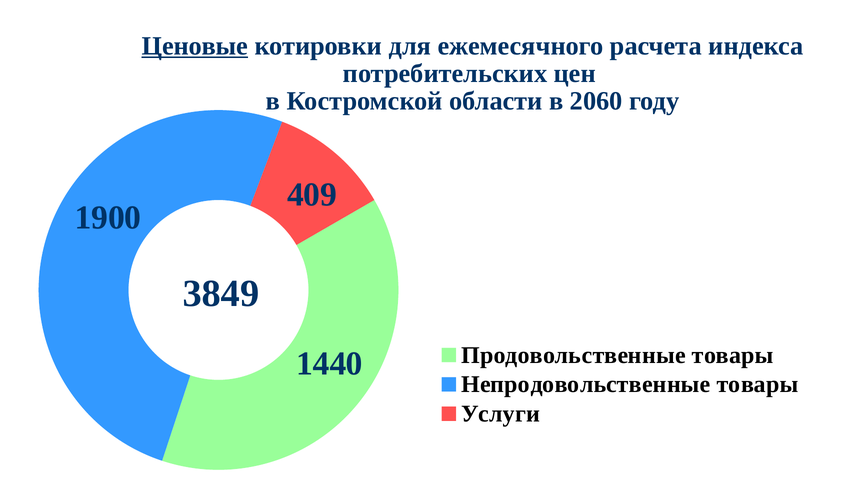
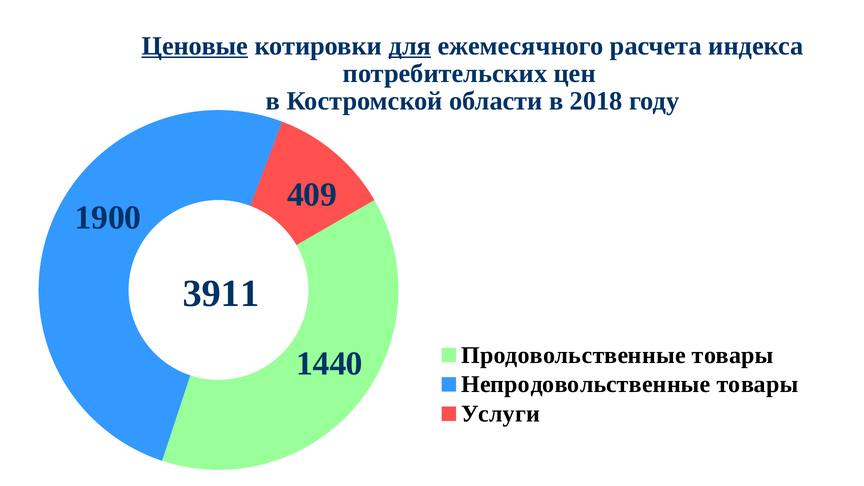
для underline: none -> present (410, 46)
2060: 2060 -> 2018 (596, 101)
3849: 3849 -> 3911 (221, 293)
